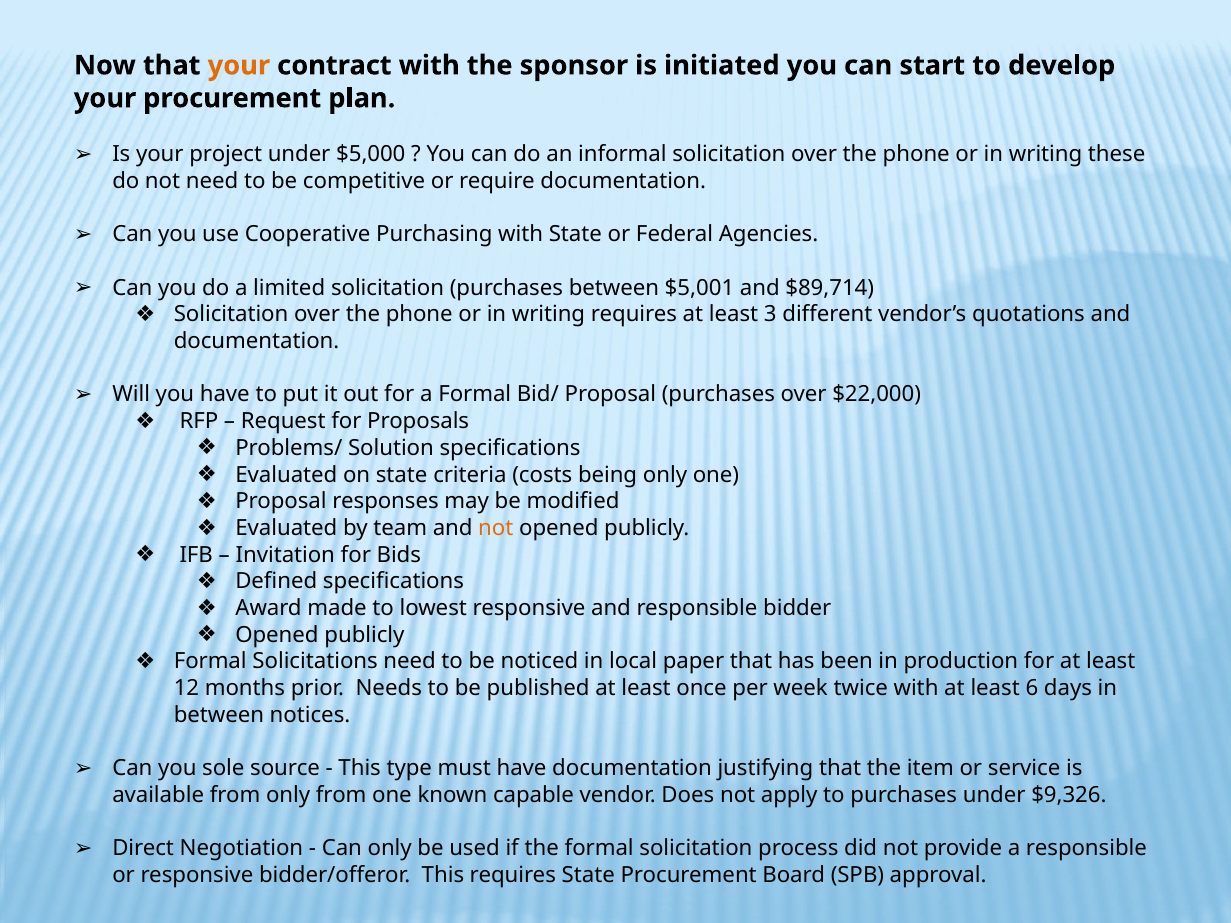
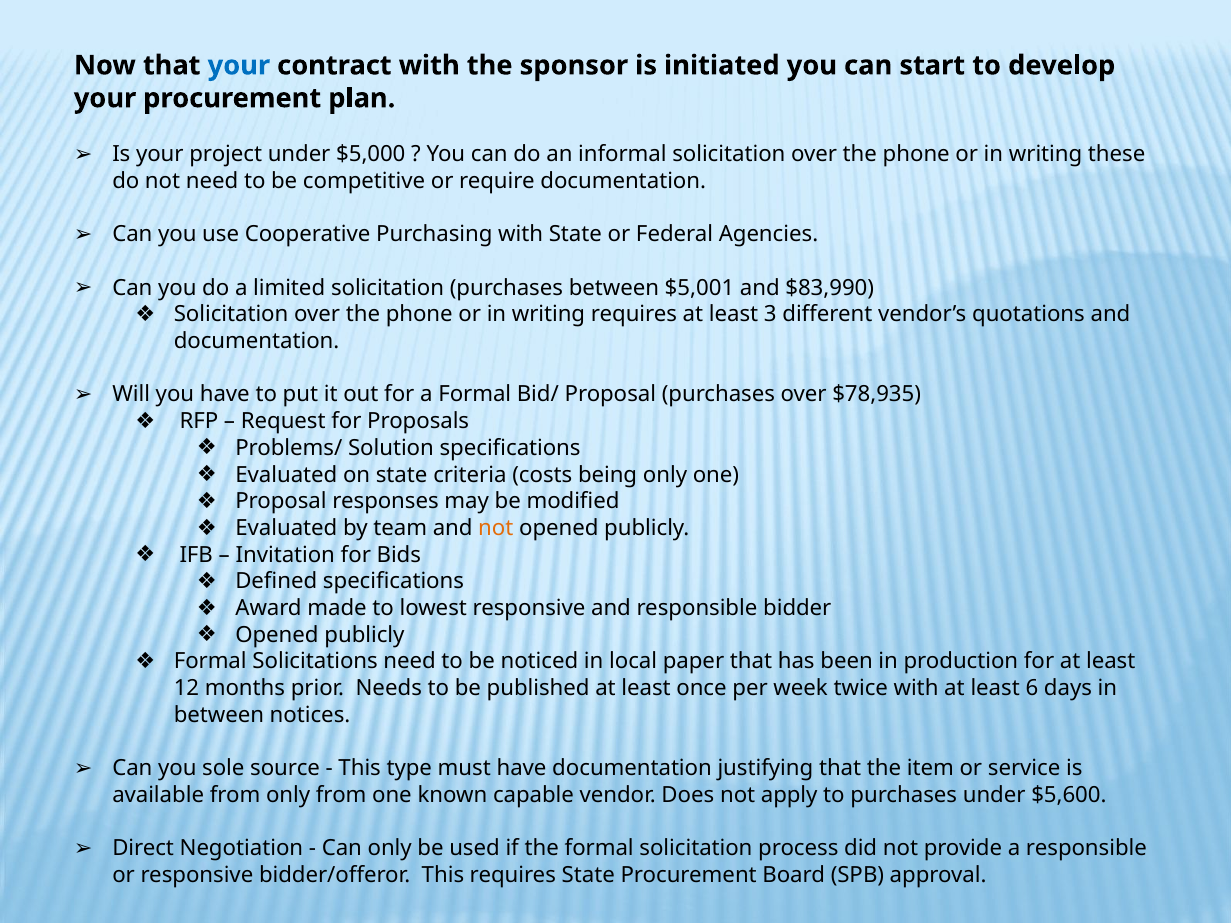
your colour: orange -> blue (239, 65)
$89,714: $89,714 -> $83,990 (830, 288)
$22,000: $22,000 -> $78,935 (877, 395)
$9,326: $9,326 -> $5,600 (1069, 795)
